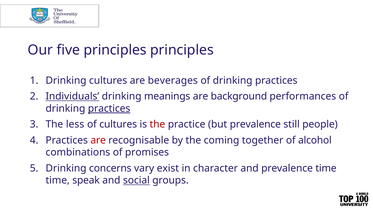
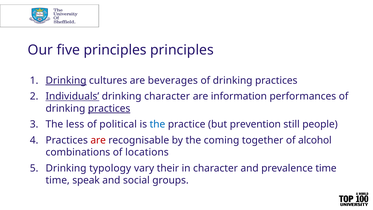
Drinking underline: none -> present (66, 80)
drinking meanings: meanings -> character (167, 96)
background: background -> information (239, 96)
of cultures: cultures -> political (118, 124)
the colour: red -> blue (157, 124)
but prevalence: prevalence -> prevention (255, 124)
promises: promises -> locations (147, 152)
concerns: concerns -> typology (110, 168)
exist: exist -> their (168, 168)
social underline: present -> none (136, 180)
